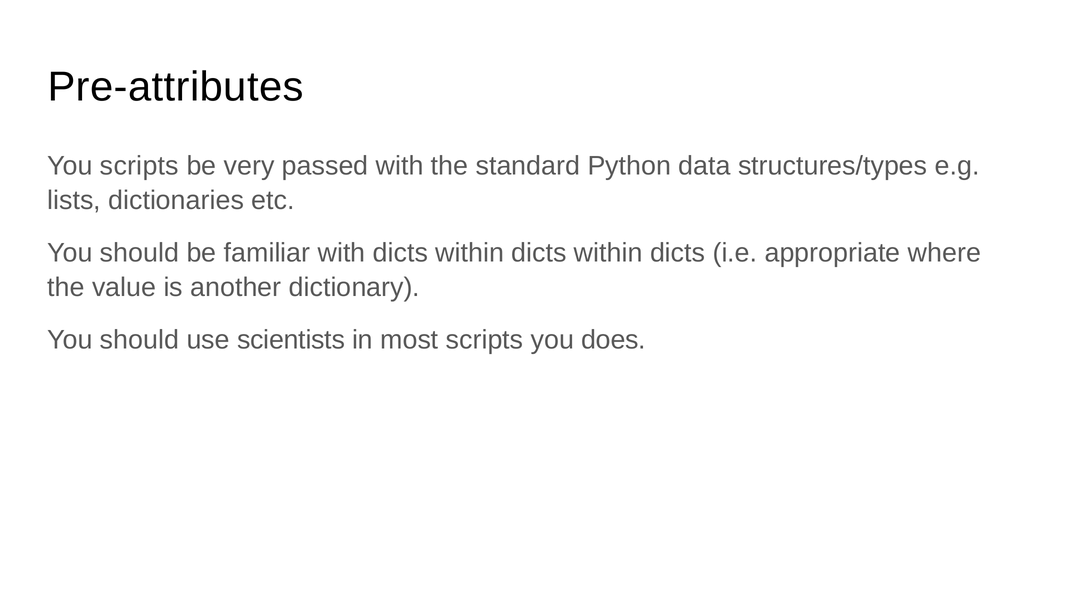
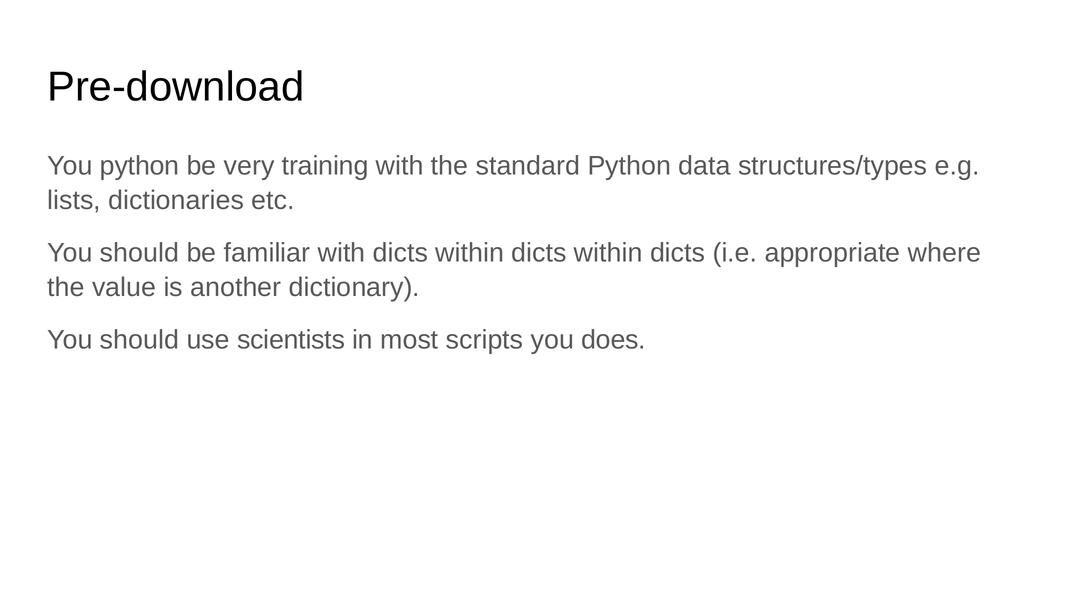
Pre-attributes: Pre-attributes -> Pre-download (176, 87)
You scripts: scripts -> python (140, 166)
passed: passed -> training (325, 166)
